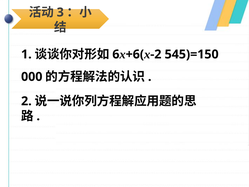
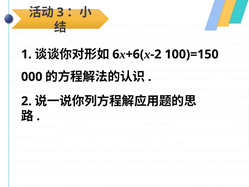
545)=150: 545)=150 -> 100)=150 (192, 54)
